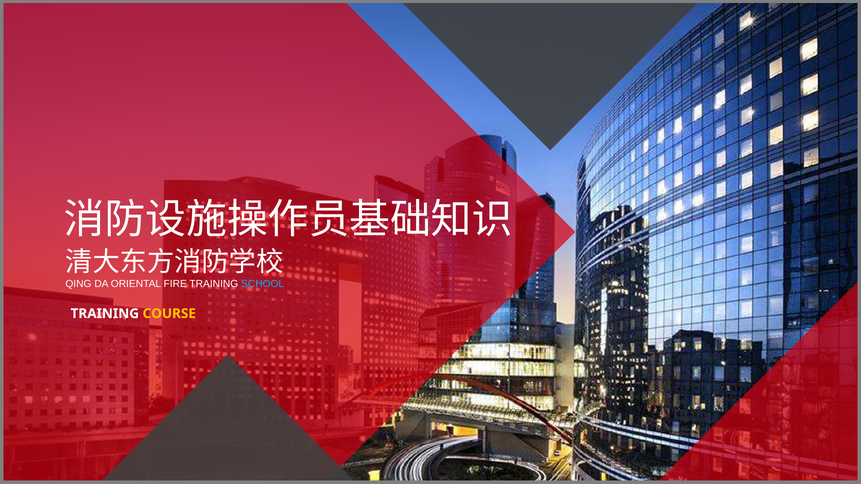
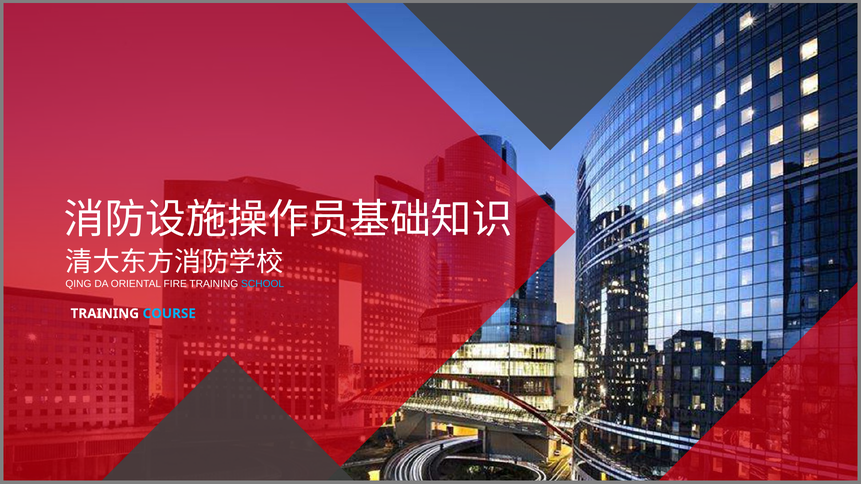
COURSE colour: yellow -> light blue (169, 314)
